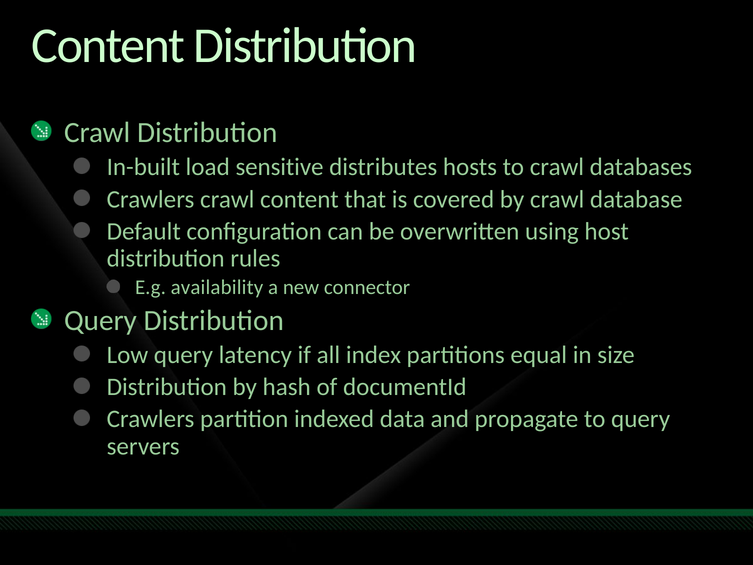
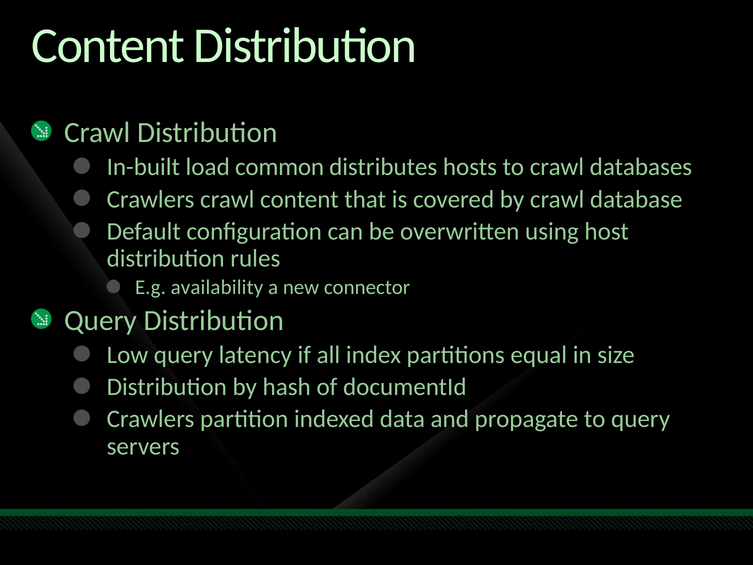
sensitive: sensitive -> common (280, 167)
